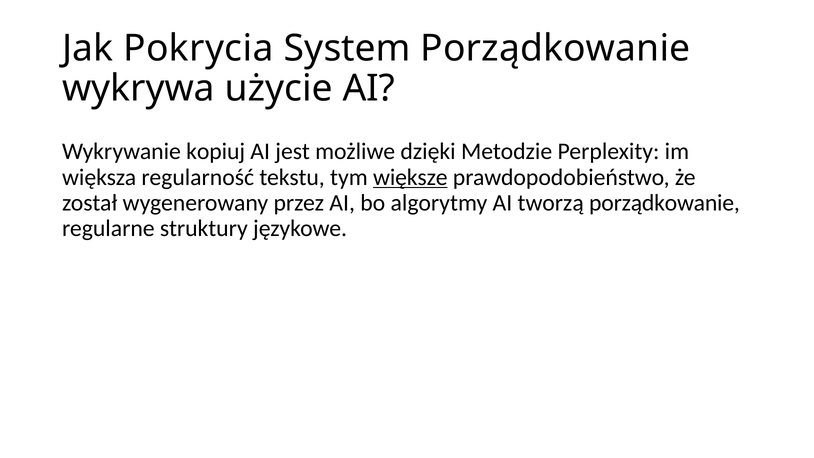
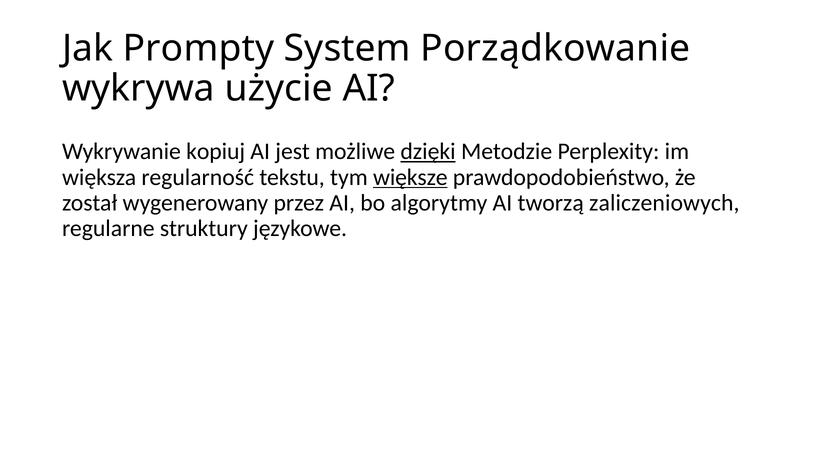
Pokrycia: Pokrycia -> Prompty (198, 48)
dzięki underline: none -> present (428, 152)
tworzą porządkowanie: porządkowanie -> zaliczeniowych (664, 203)
